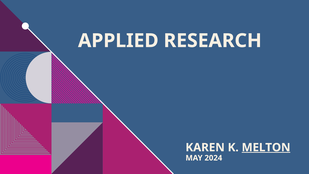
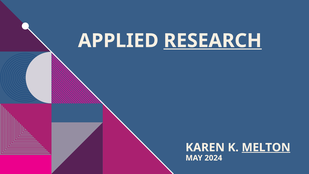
RESEARCH underline: none -> present (213, 41)
